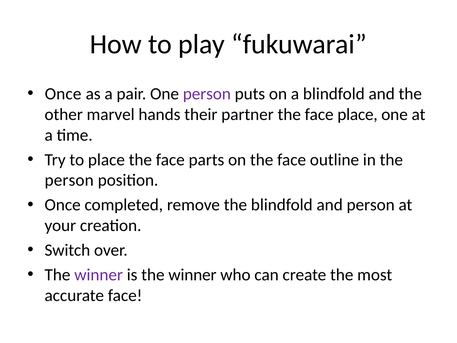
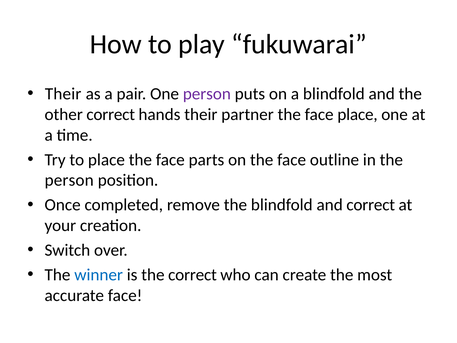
Once: Once -> Their (63, 94)
other marvel: marvel -> correct (111, 114)
and person: person -> correct (371, 205)
winner colour: purple -> blue (99, 275)
is the winner: winner -> correct (192, 275)
